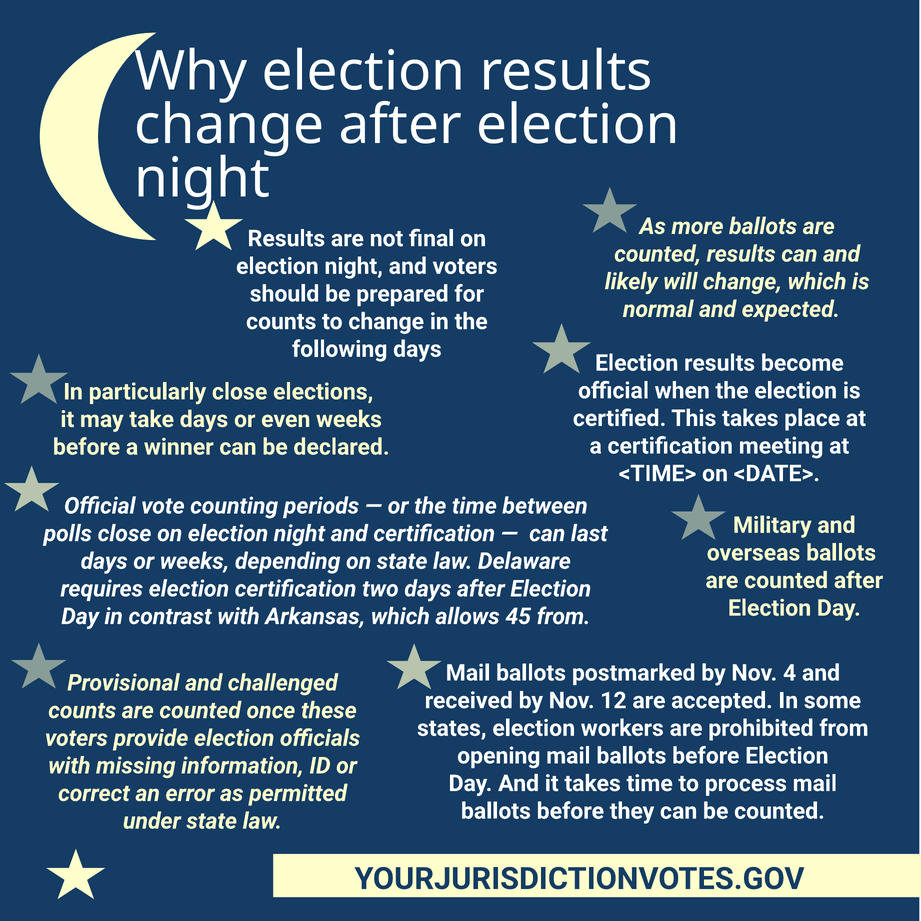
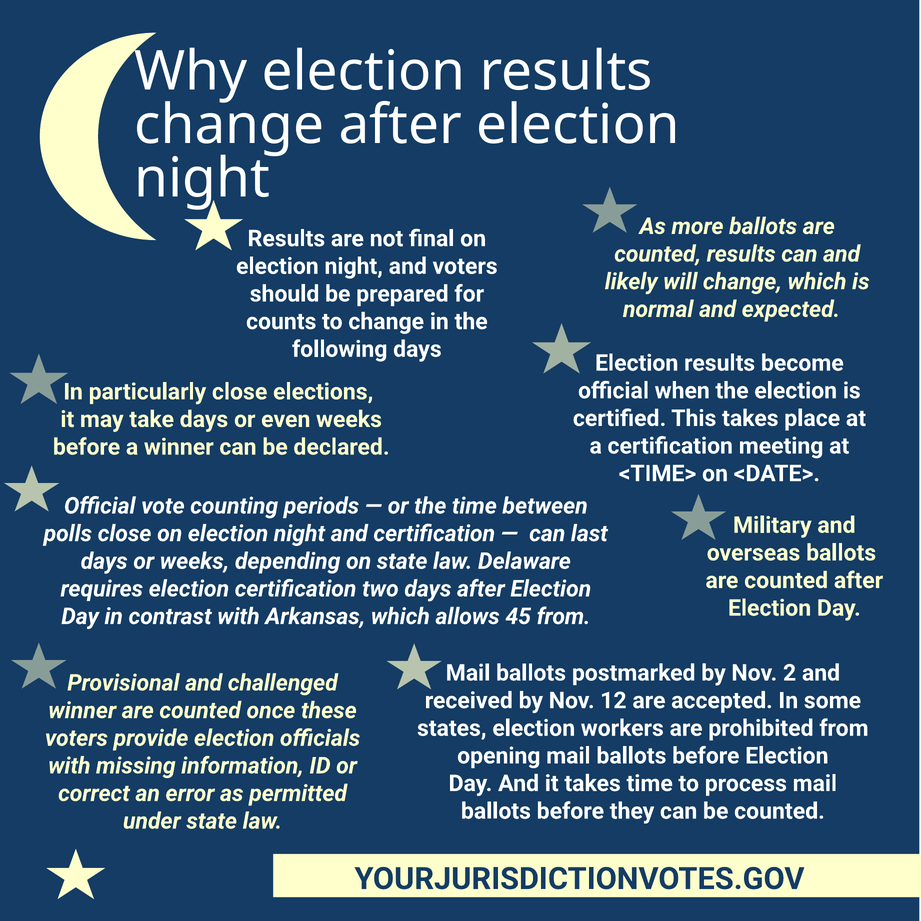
4: 4 -> 2 (790, 673)
counts: counts -> winner (82, 711)
